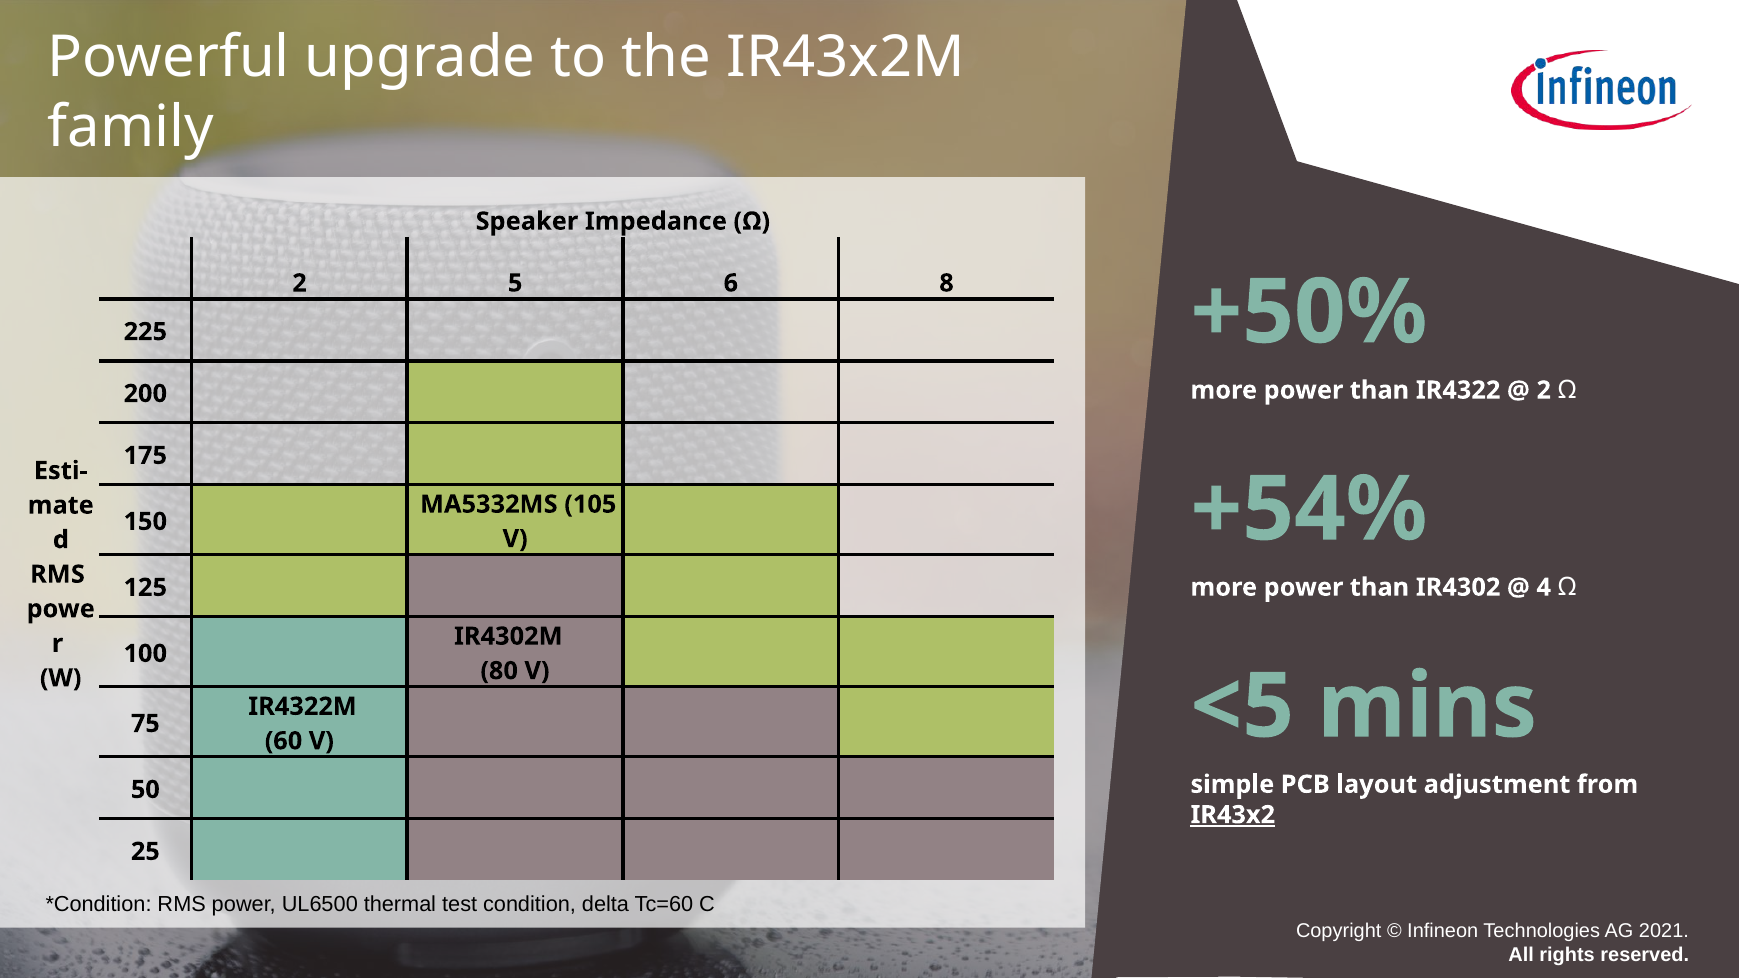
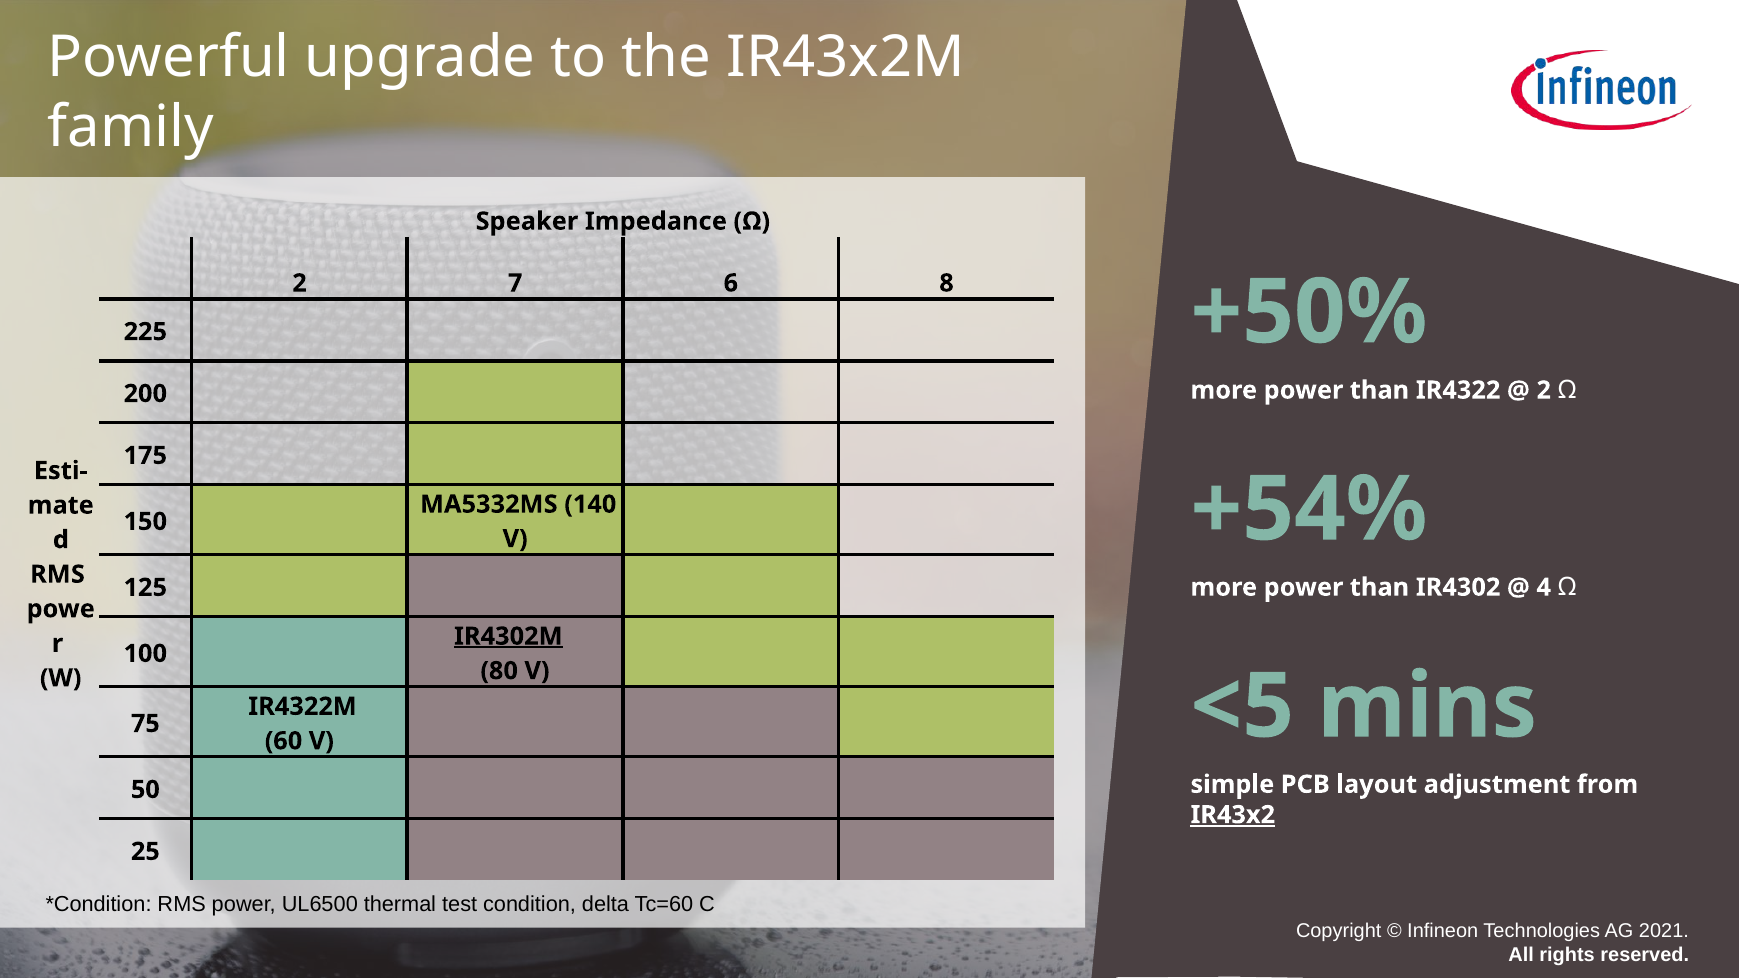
5: 5 -> 7 (515, 283)
105: 105 -> 140 (590, 504)
IR4302M underline: none -> present (508, 636)
